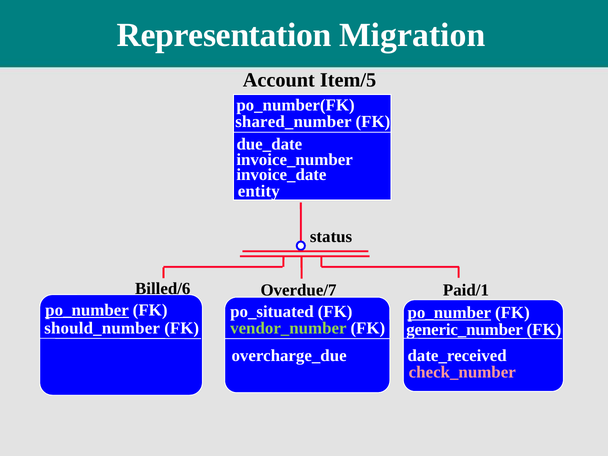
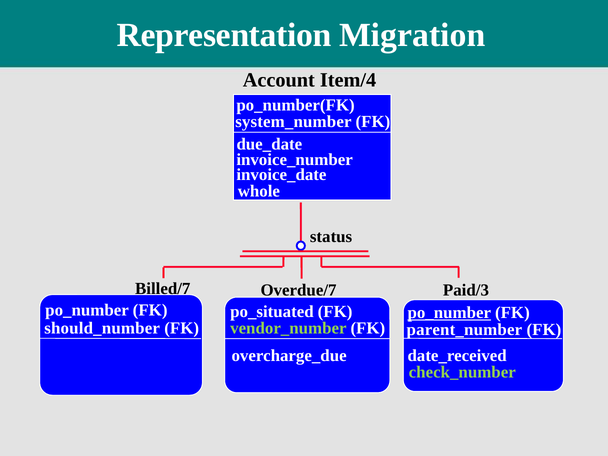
Item/5: Item/5 -> Item/4 (348, 80)
shared_number: shared_number -> system_number (293, 122)
entity: entity -> whole (259, 191)
Billed/6: Billed/6 -> Billed/7 (163, 289)
Paid/1: Paid/1 -> Paid/3 (466, 290)
po_number underline: present -> none (87, 310)
generic_number: generic_number -> parent_number (464, 329)
check_number colour: pink -> light green (462, 372)
